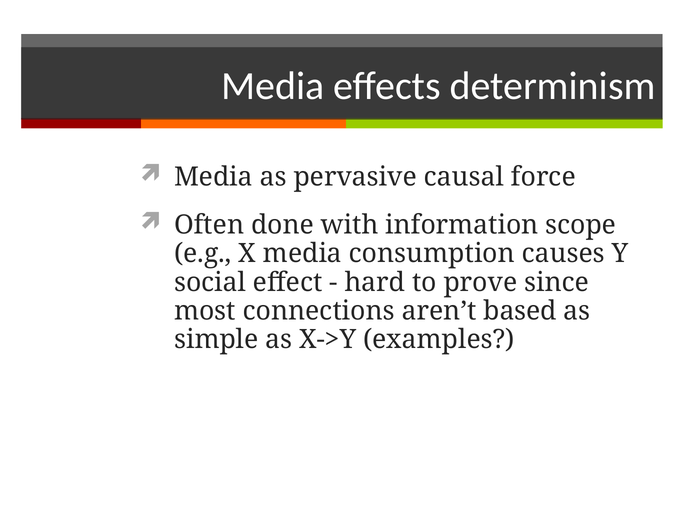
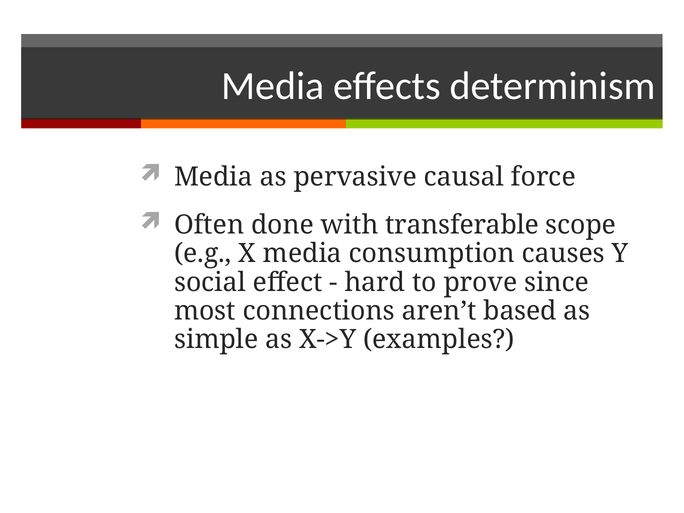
information: information -> transferable (462, 225)
